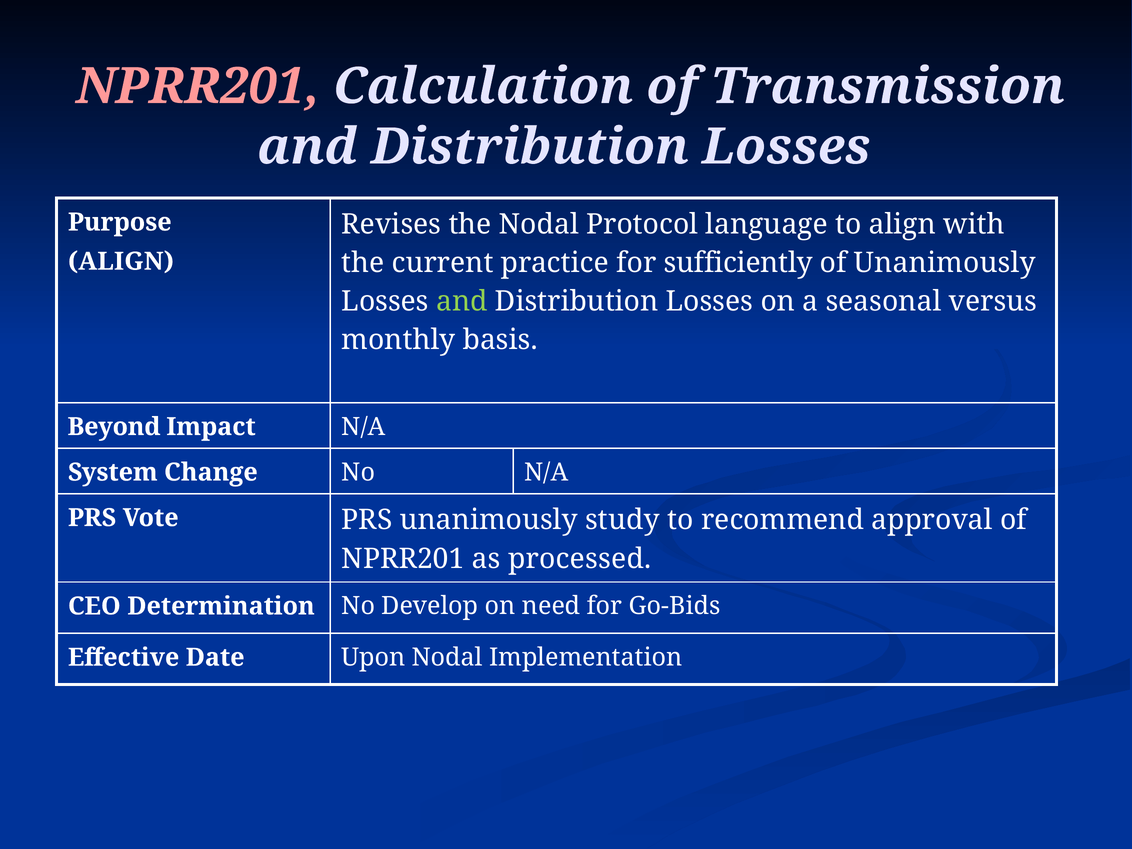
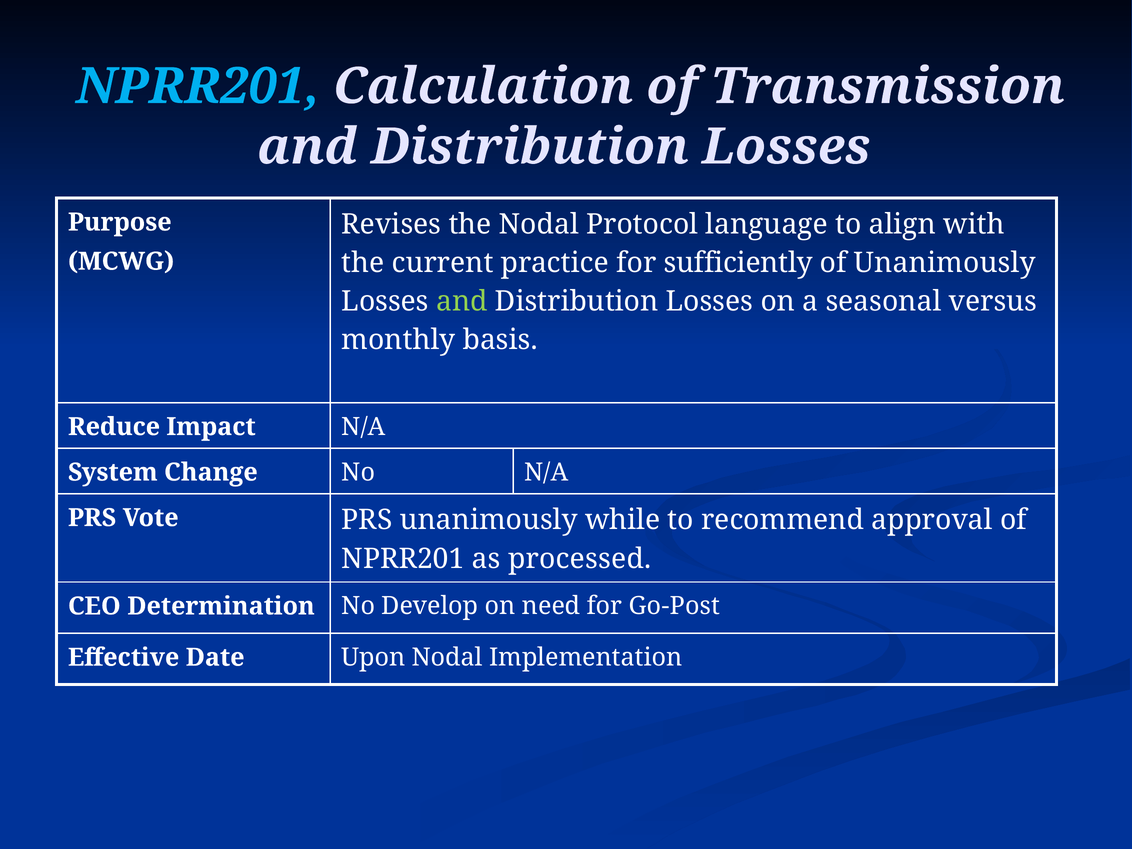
NPRR201 colour: pink -> light blue (198, 86)
ALIGN: ALIGN -> MCWG (121, 261)
Beyond: Beyond -> Reduce (114, 427)
study: study -> while (623, 520)
Go-Bids: Go-Bids -> Go-Post (675, 606)
